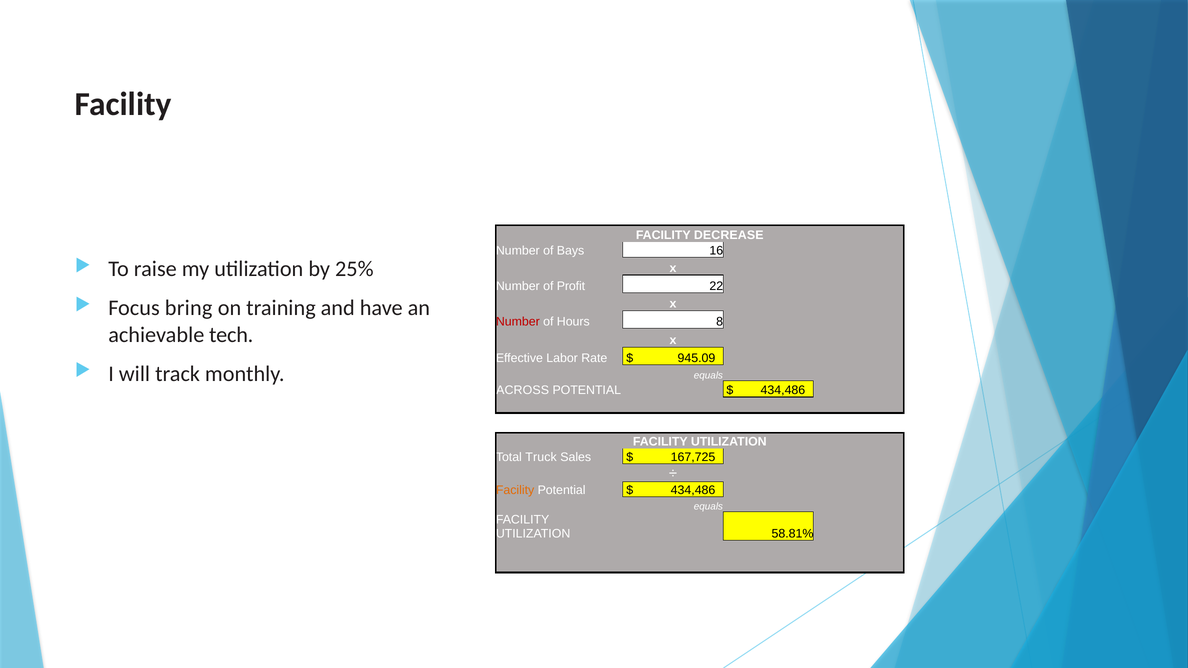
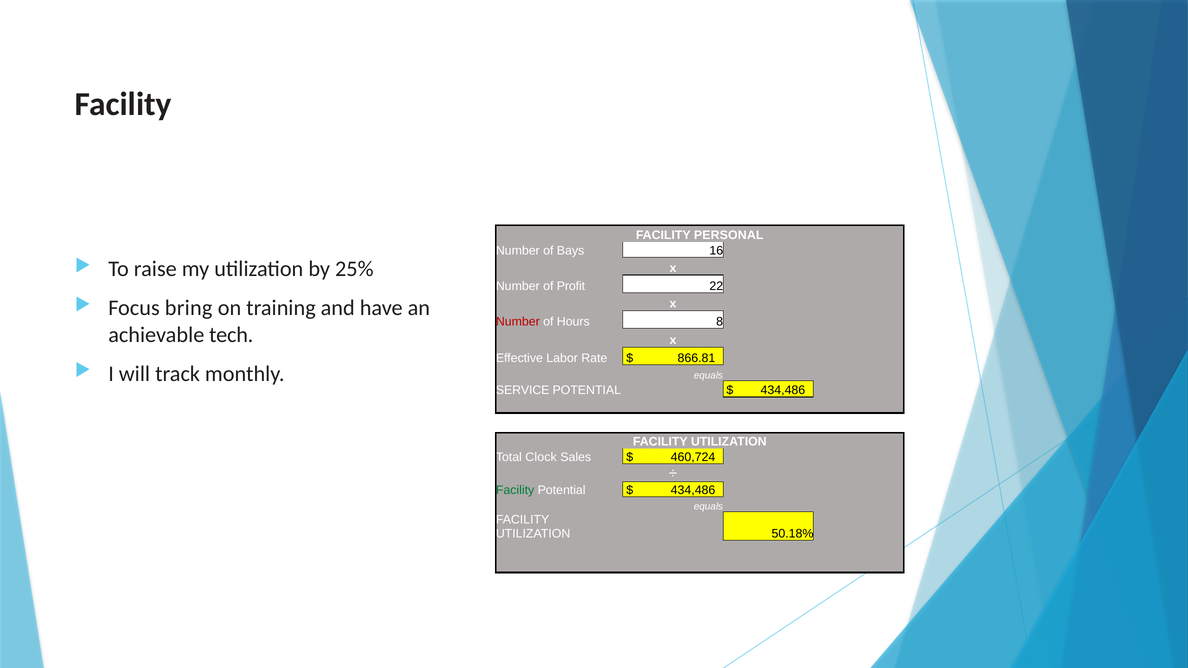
DECREASE: DECREASE -> PERSONAL (729, 235)
945.09: 945.09 -> 866.81 (696, 358)
ACROSS: ACROSS -> SERVICE (523, 390)
Truck: Truck -> Clock (541, 457)
167,725: 167,725 -> 460,724 (693, 457)
Facility colour: orange -> green (515, 490)
58.81%: 58.81% -> 50.18% (793, 534)
